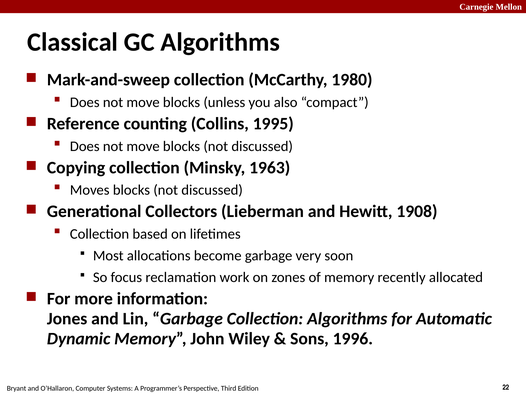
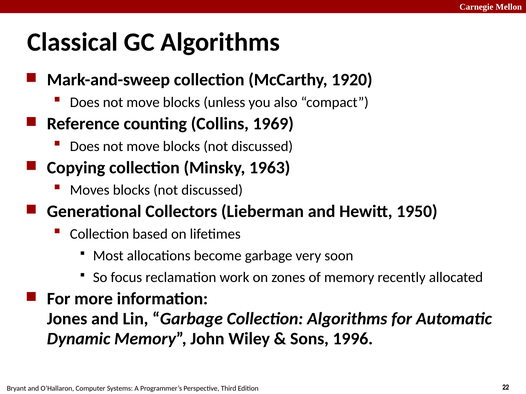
1980: 1980 -> 1920 (352, 80)
1995: 1995 -> 1969 (273, 124)
1908: 1908 -> 1950 (417, 212)
